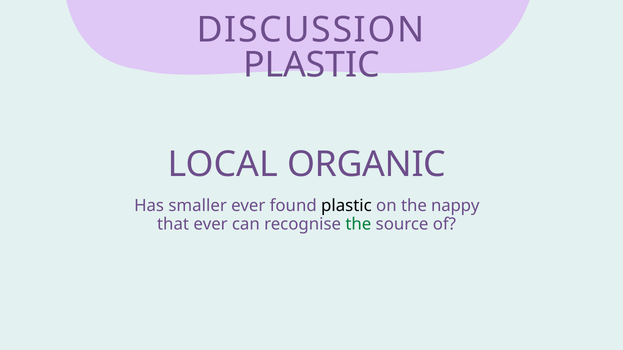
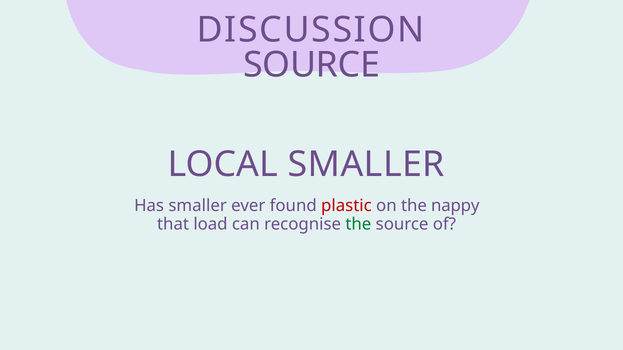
PLASTIC: PLASTIC -> SOURCE (312, 65)
LOCAL ORGANIC: ORGANIC -> SMALLER (366, 164)
plastic colour: black -> red (346, 206)
that ever: ever -> load (210, 224)
